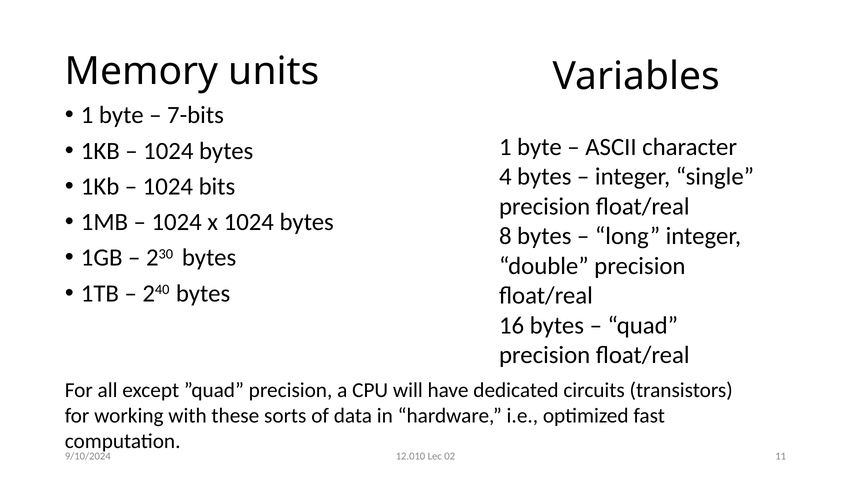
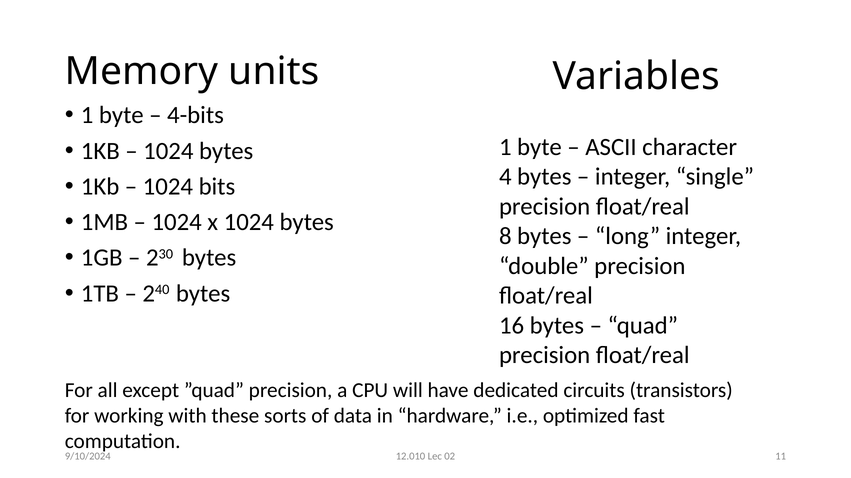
7-bits: 7-bits -> 4-bits (195, 115)
